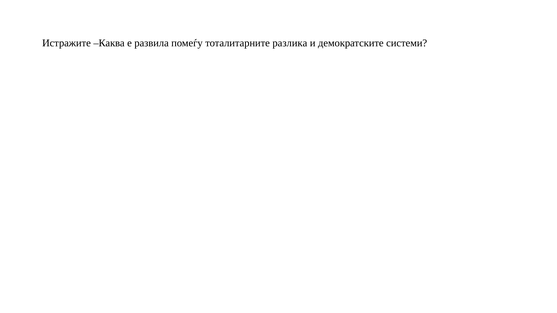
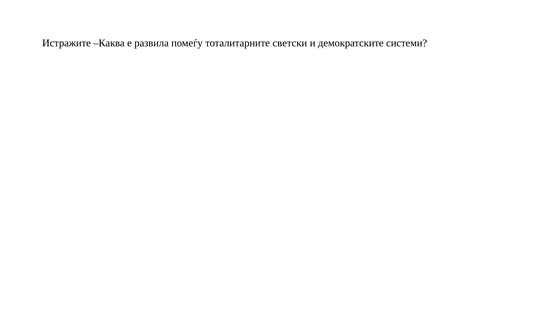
разлика: разлика -> светски (290, 43)
